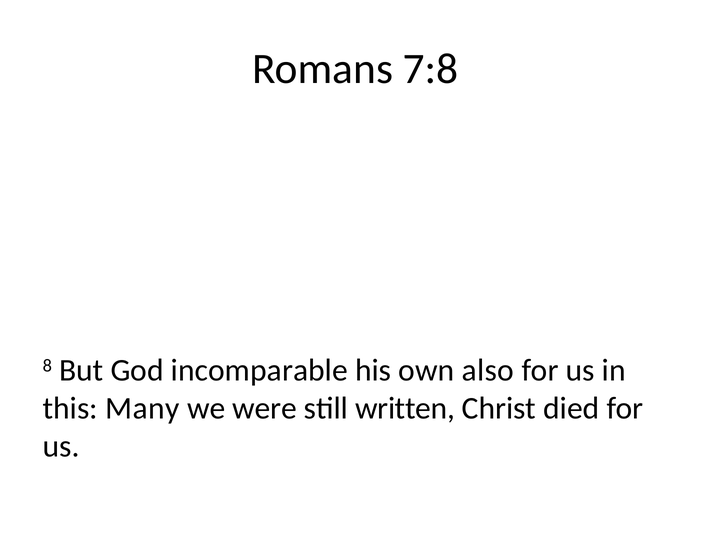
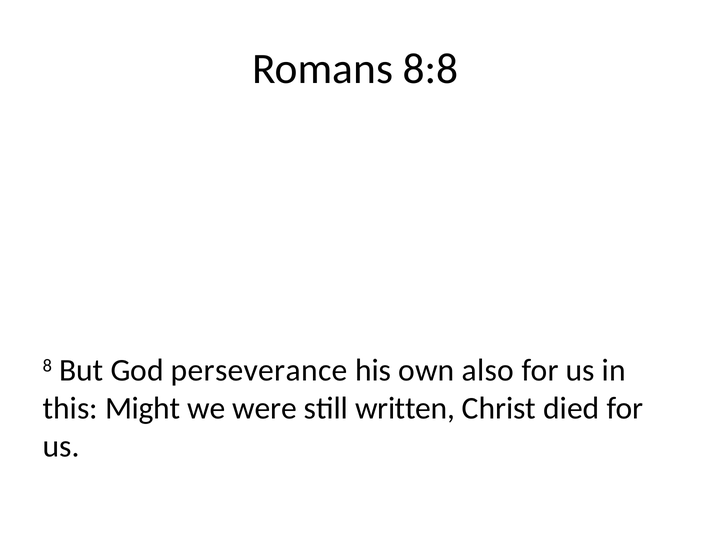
7:8: 7:8 -> 8:8 (431, 69)
incomparable: incomparable -> perseverance (259, 371)
Many: Many -> Might (143, 409)
